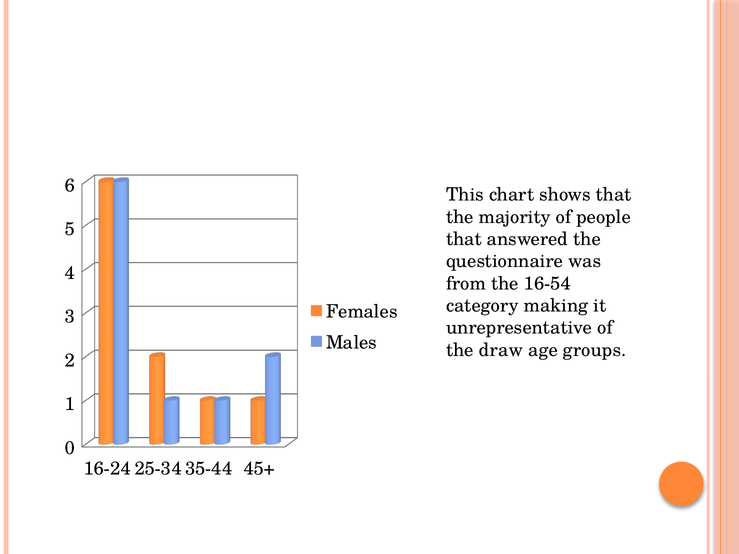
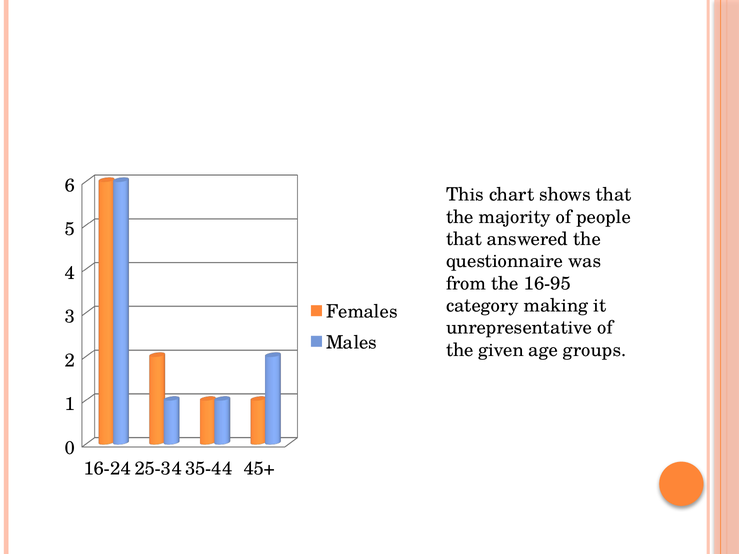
16-54: 16-54 -> 16-95 (547, 284)
draw: draw -> given (501, 350)
